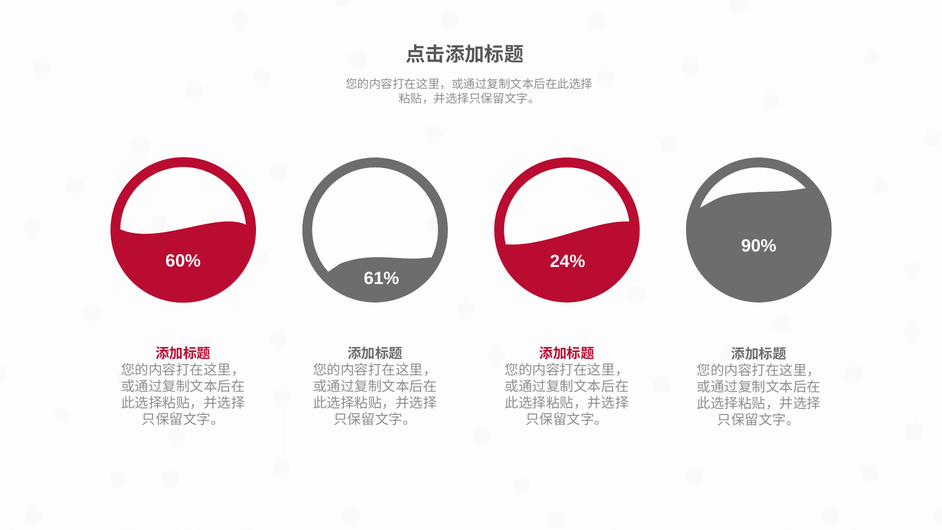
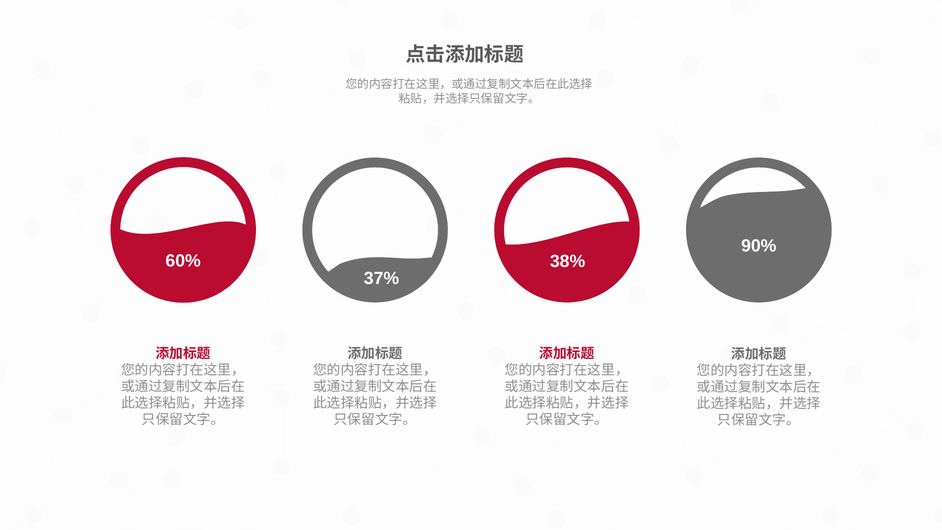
24%: 24% -> 38% (568, 261)
61%: 61% -> 37% (382, 279)
